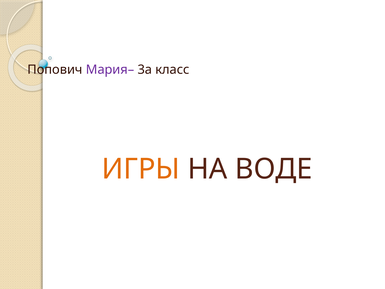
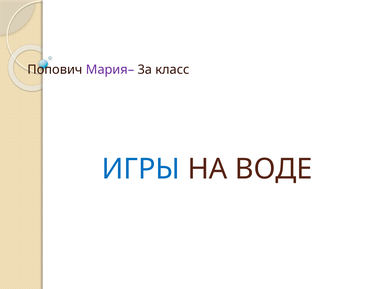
ИГРЫ colour: orange -> blue (141, 169)
